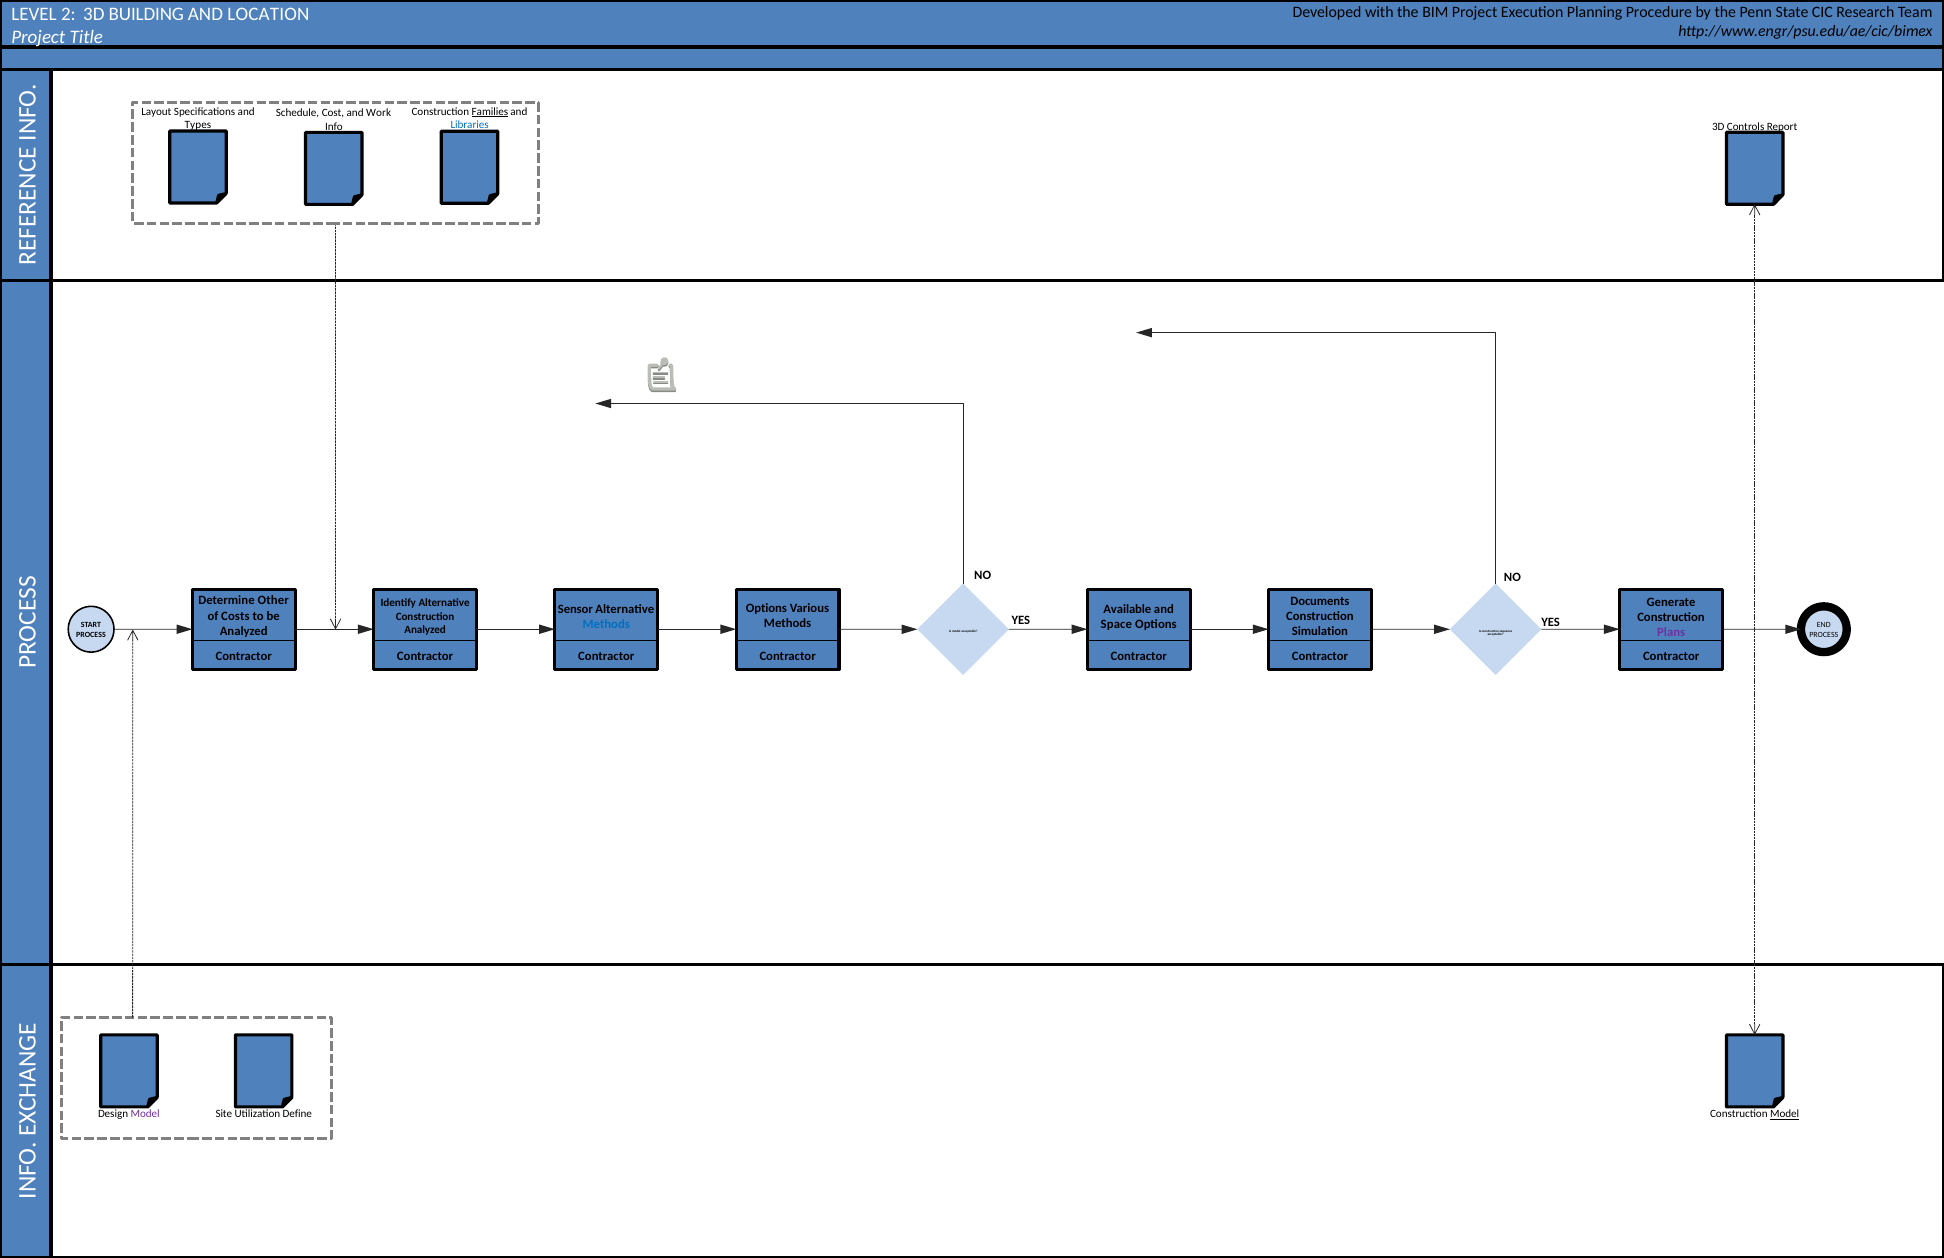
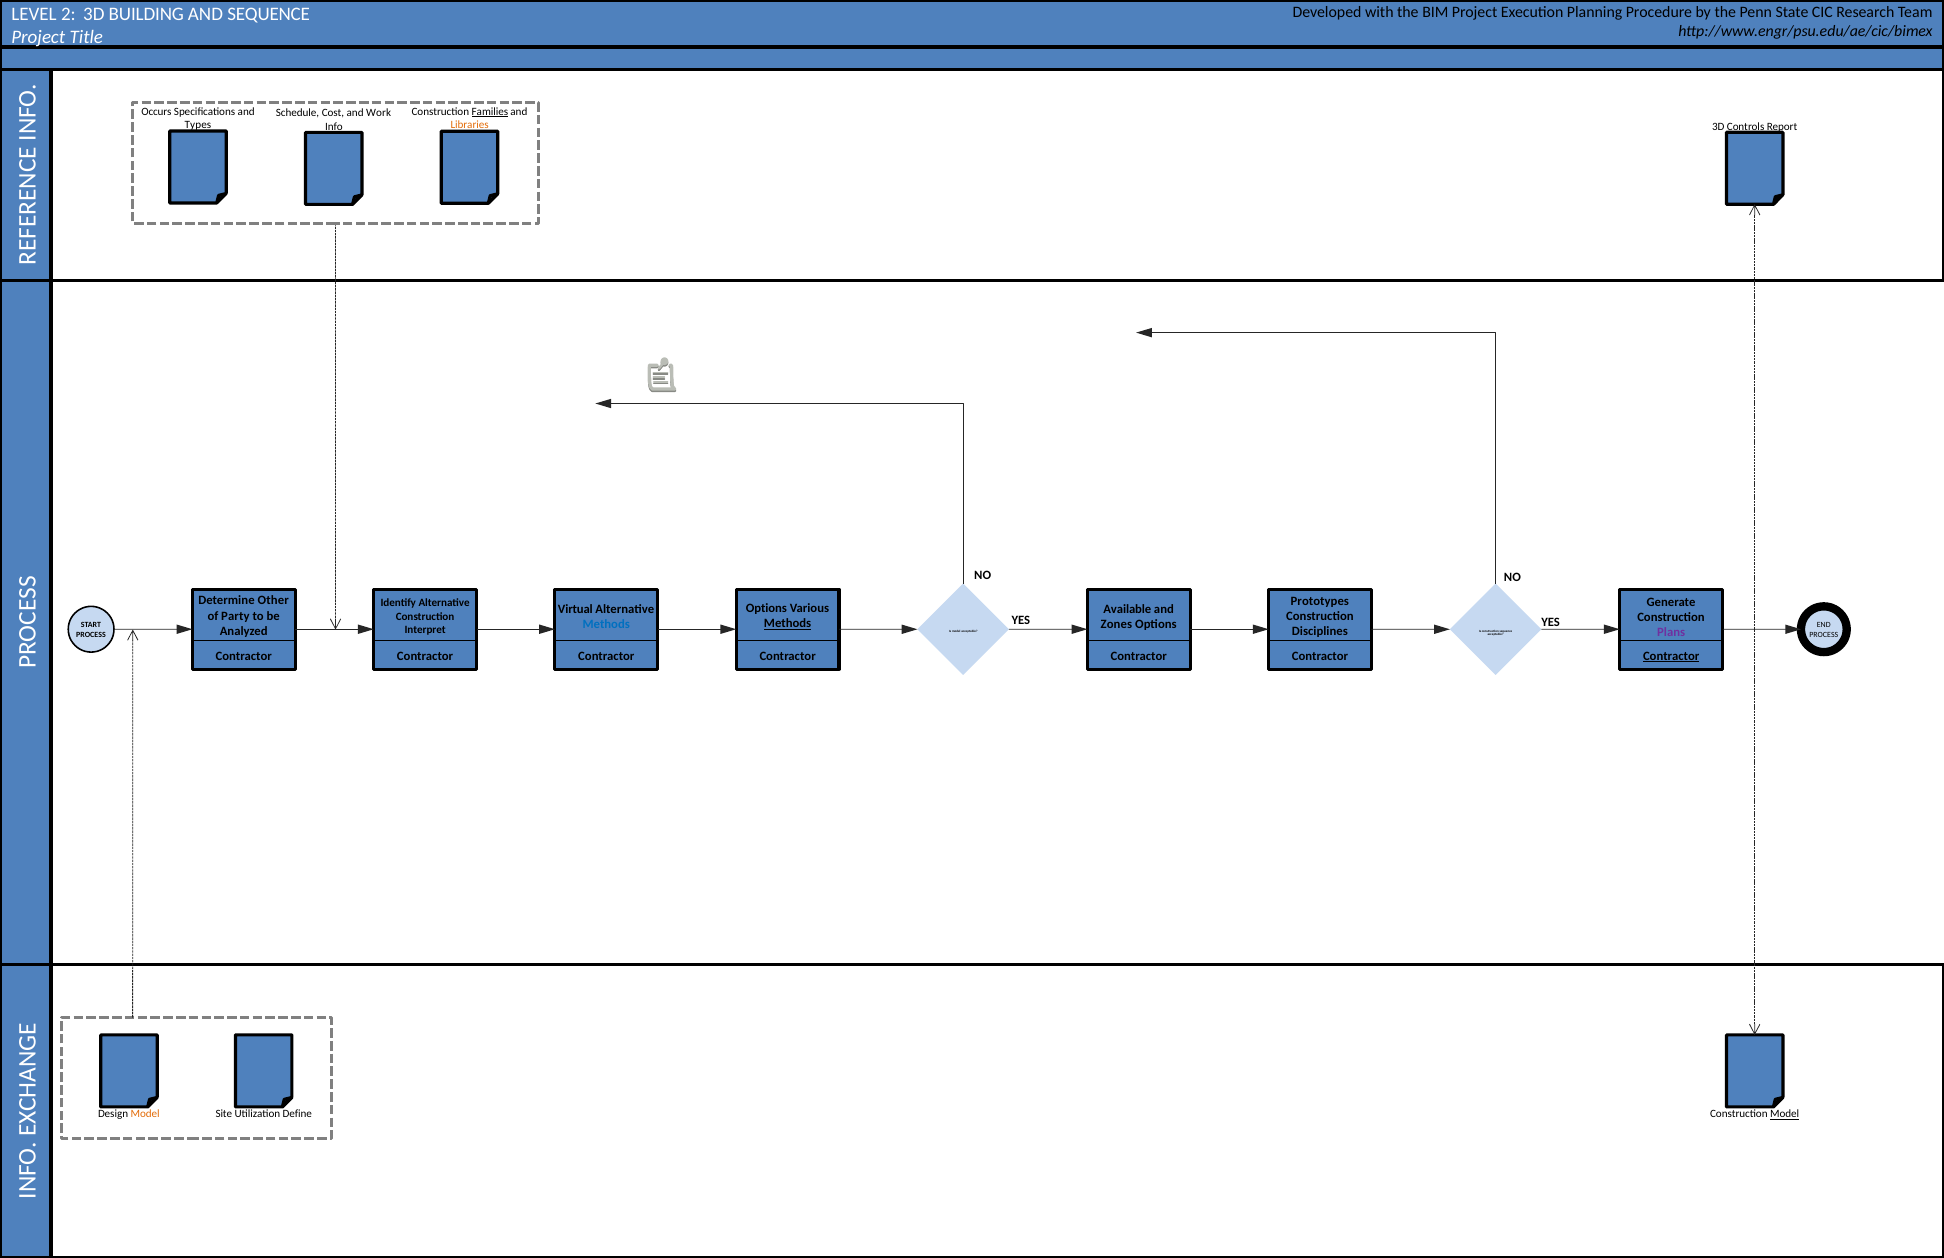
AND LOCATION: LOCATION -> SEQUENCE (269, 14)
Layout: Layout -> Occurs (156, 112)
Libraries colour: blue -> orange (470, 125)
Documents: Documents -> Prototypes (1320, 601)
Sensor: Sensor -> Virtual (575, 609)
Costs: Costs -> Party (235, 616)
Methods underline: none -> present (788, 623)
Space: Space -> Zones (1116, 624)
Analyzed: Analyzed -> Interpret (425, 630)
Simulation: Simulation -> Disciplines (1320, 632)
Contractor underline: none -> present (1671, 656)
Model colour: purple -> orange (145, 1114)
